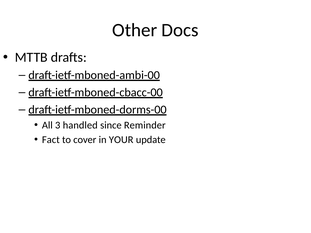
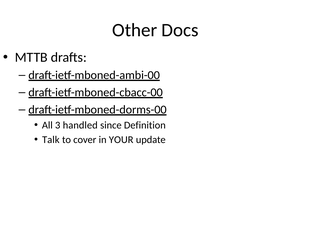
Reminder: Reminder -> Definition (145, 125)
Fact: Fact -> Talk (51, 140)
